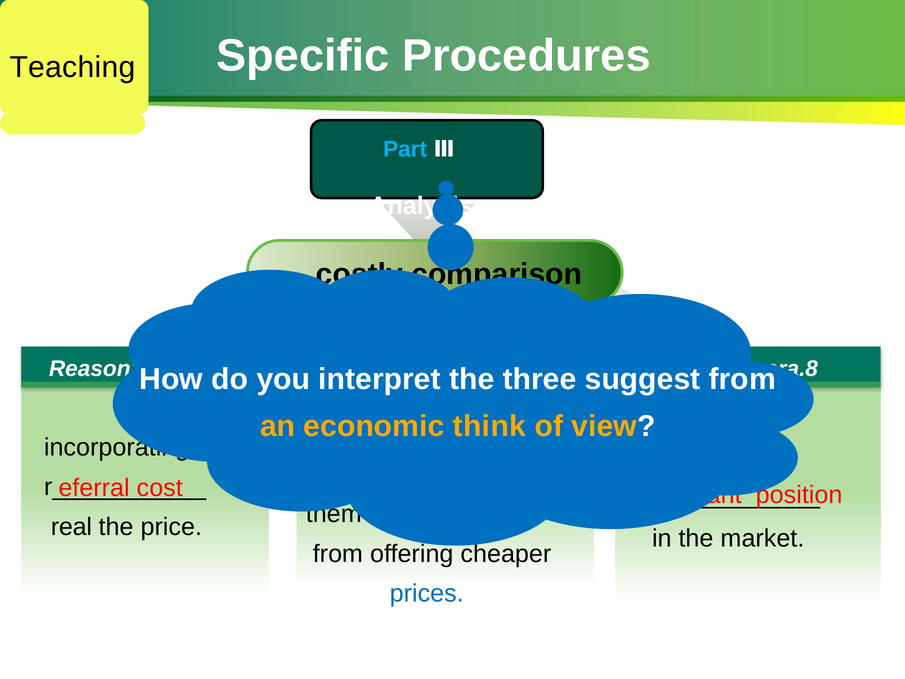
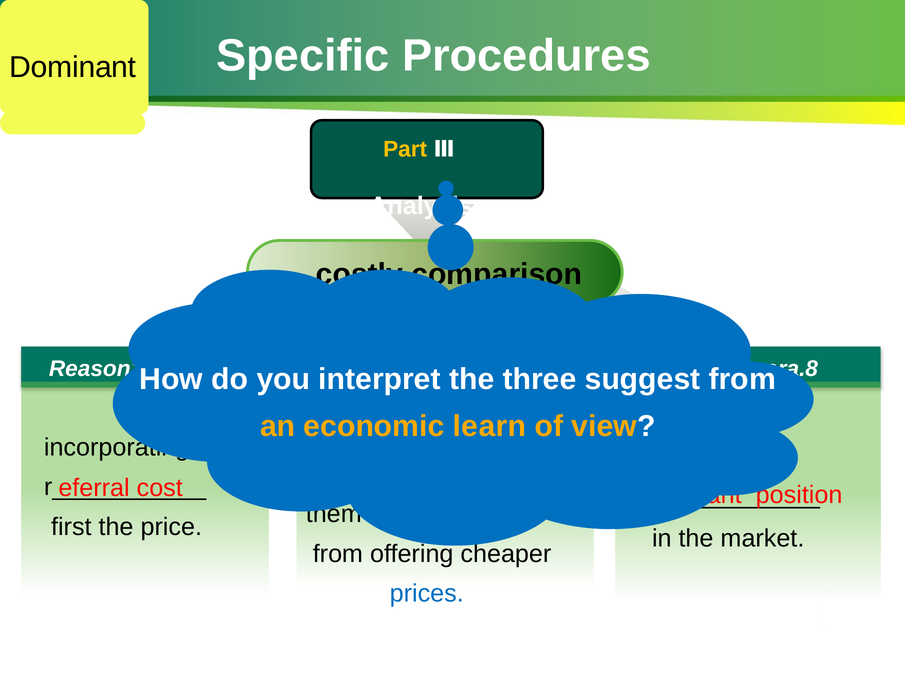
Teaching: Teaching -> Dominant (73, 67)
Part colour: light blue -> yellow (405, 149)
think: think -> learn (489, 426)
real: real -> first (71, 527)
